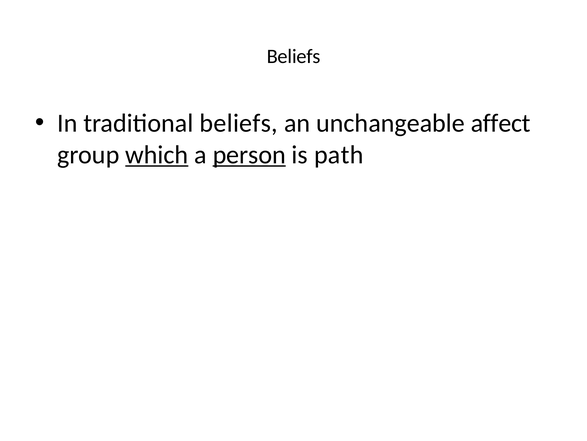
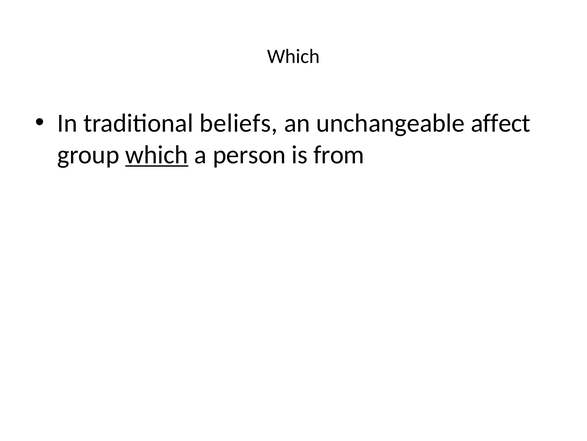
Beliefs: Beliefs -> Which (293, 56)
person underline: present -> none (249, 154)
path: path -> from (339, 154)
